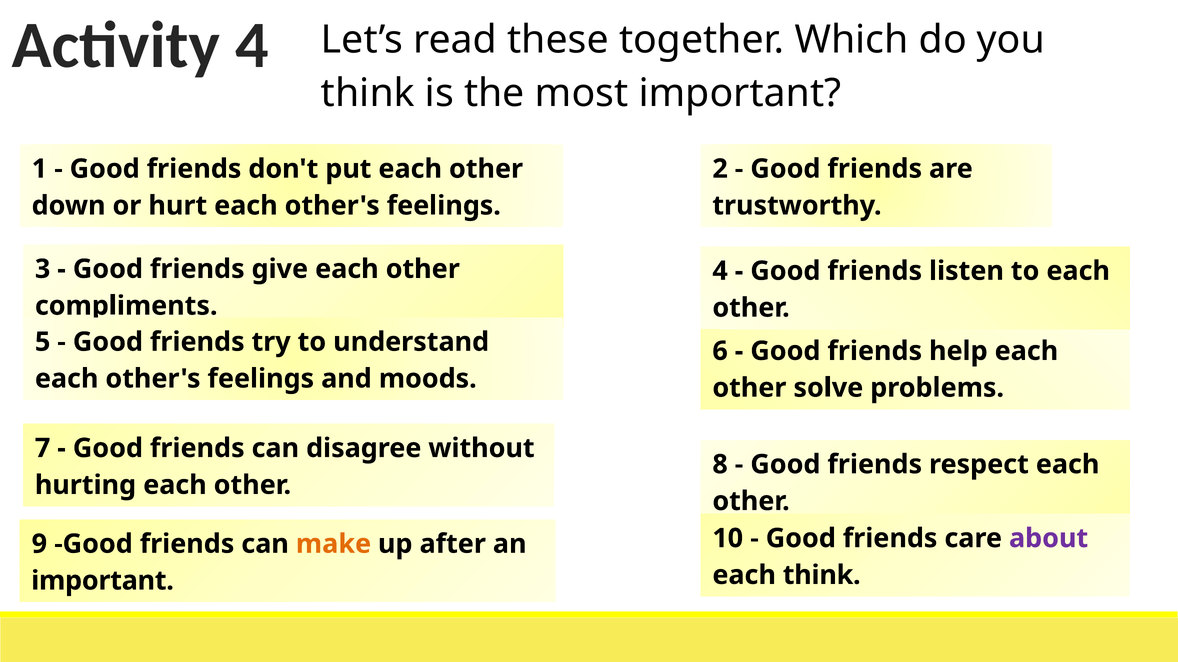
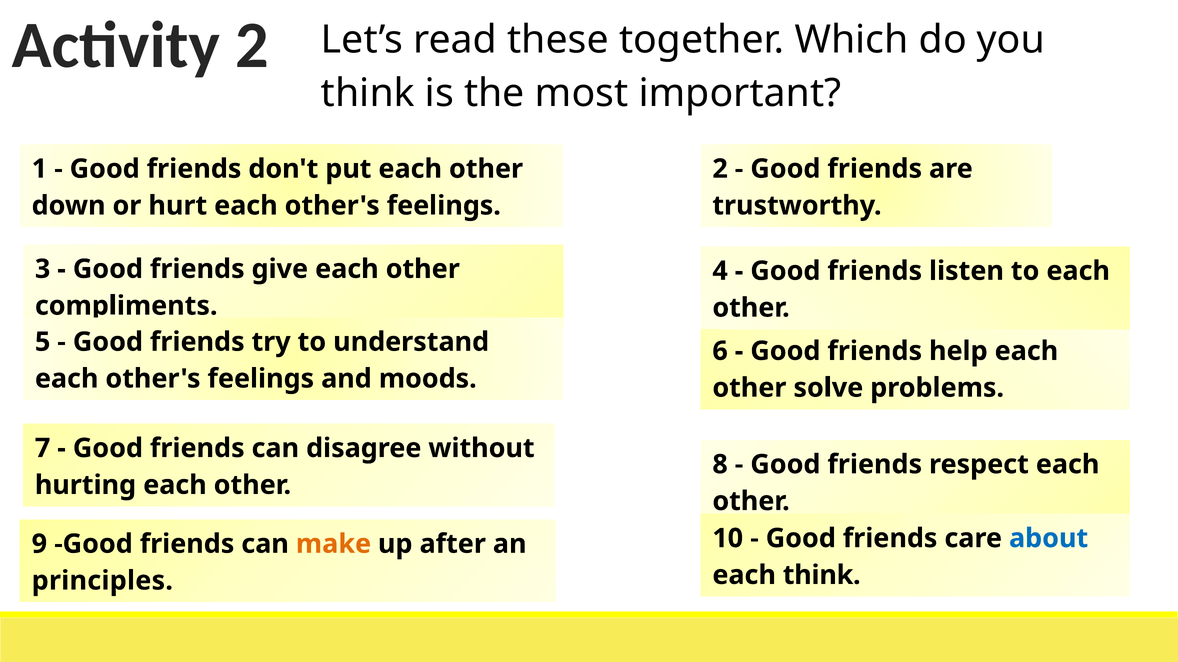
Activity 4: 4 -> 2 (252, 46)
about colour: purple -> blue (1049, 539)
important: important -> principles (102, 581)
